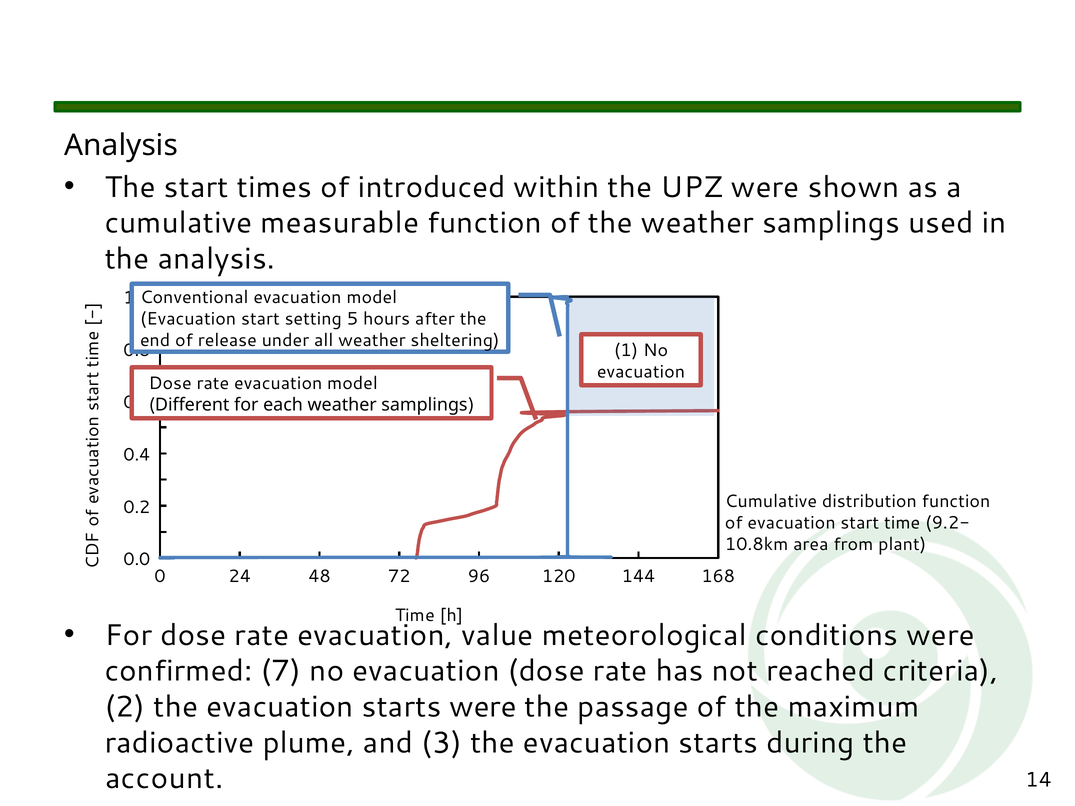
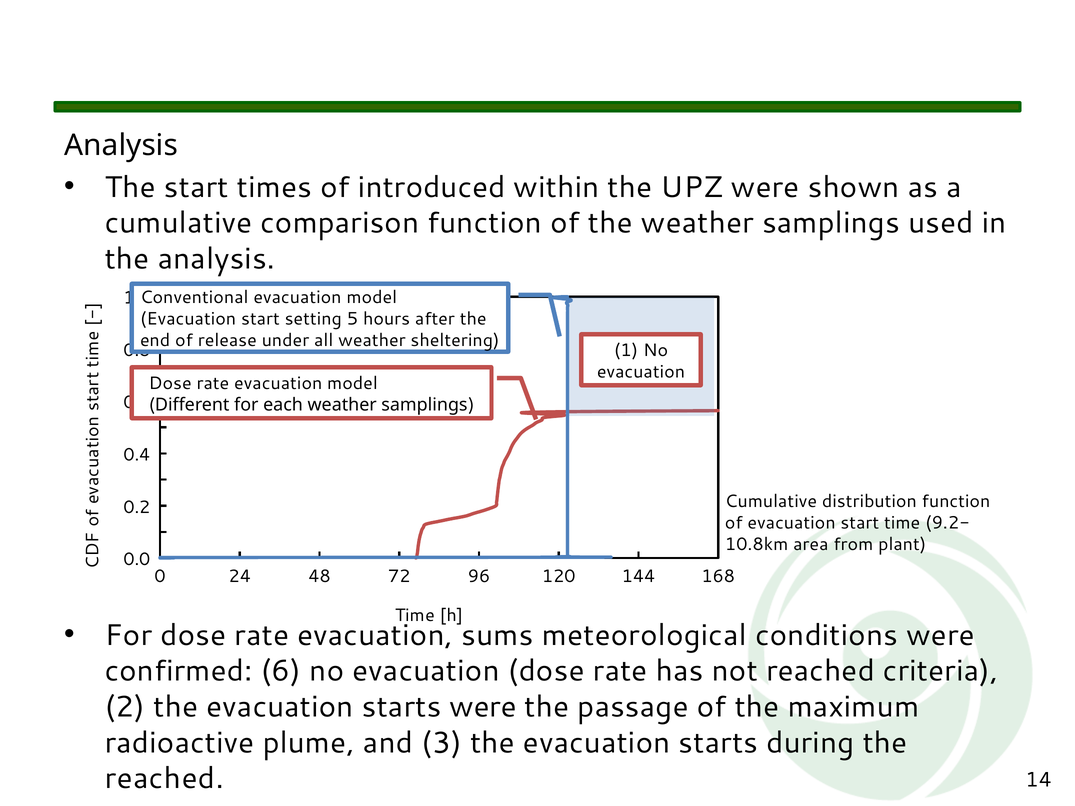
measurable: measurable -> comparison (340, 223)
value: value -> sums (497, 635)
7: 7 -> 6 (281, 671)
account: account -> reached (164, 779)
